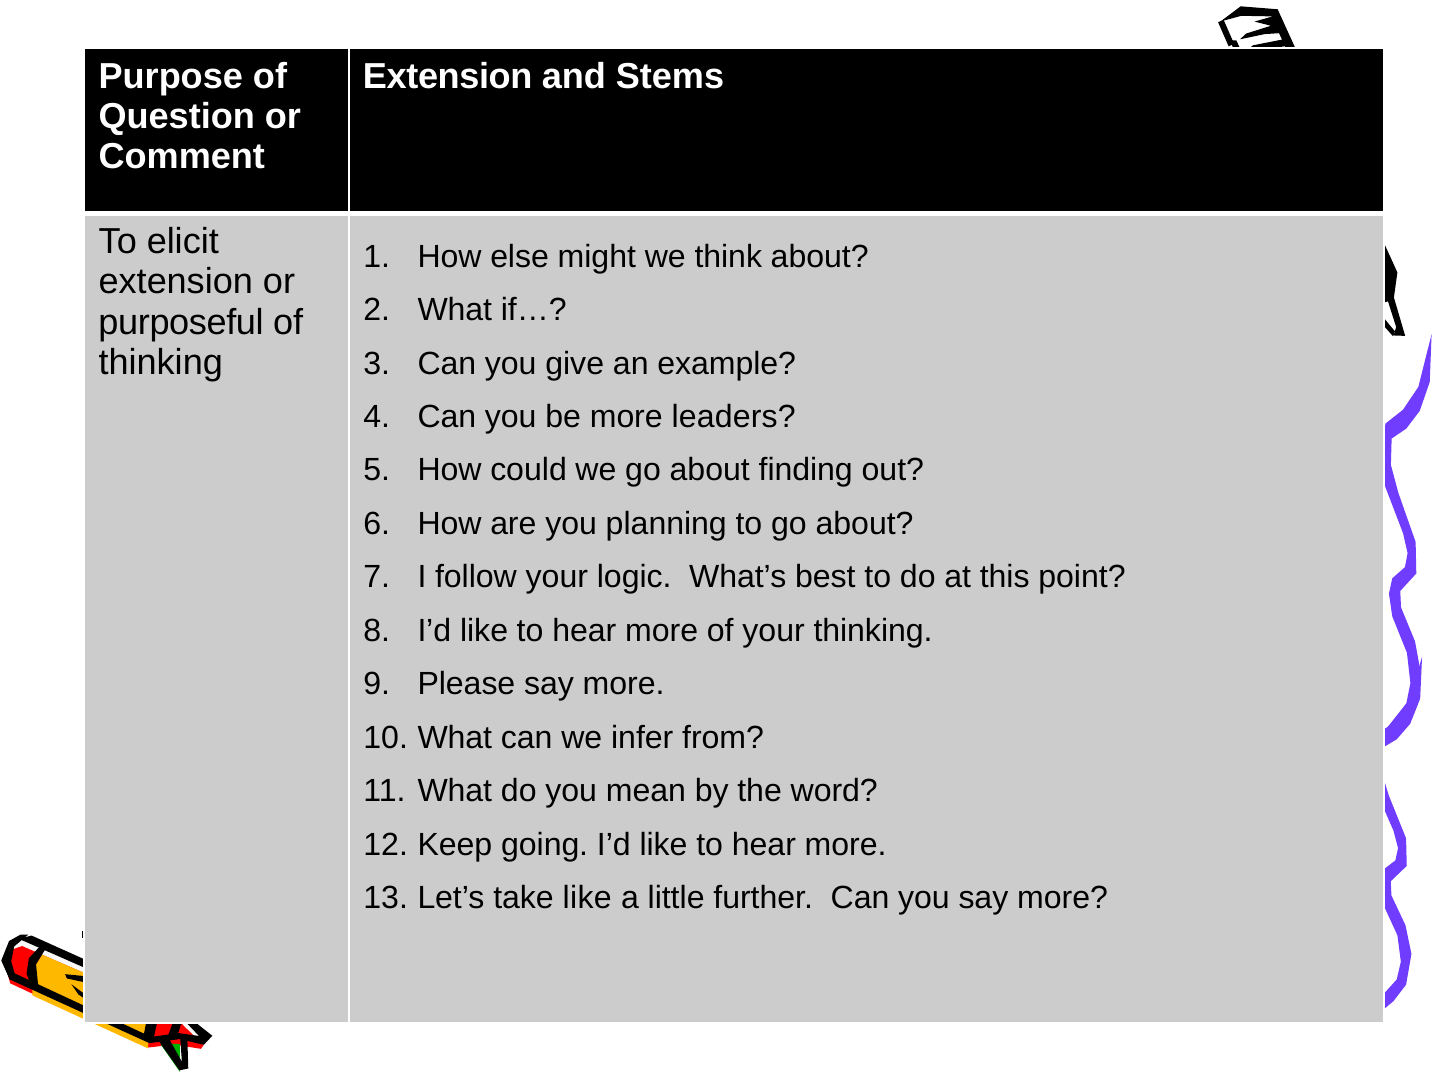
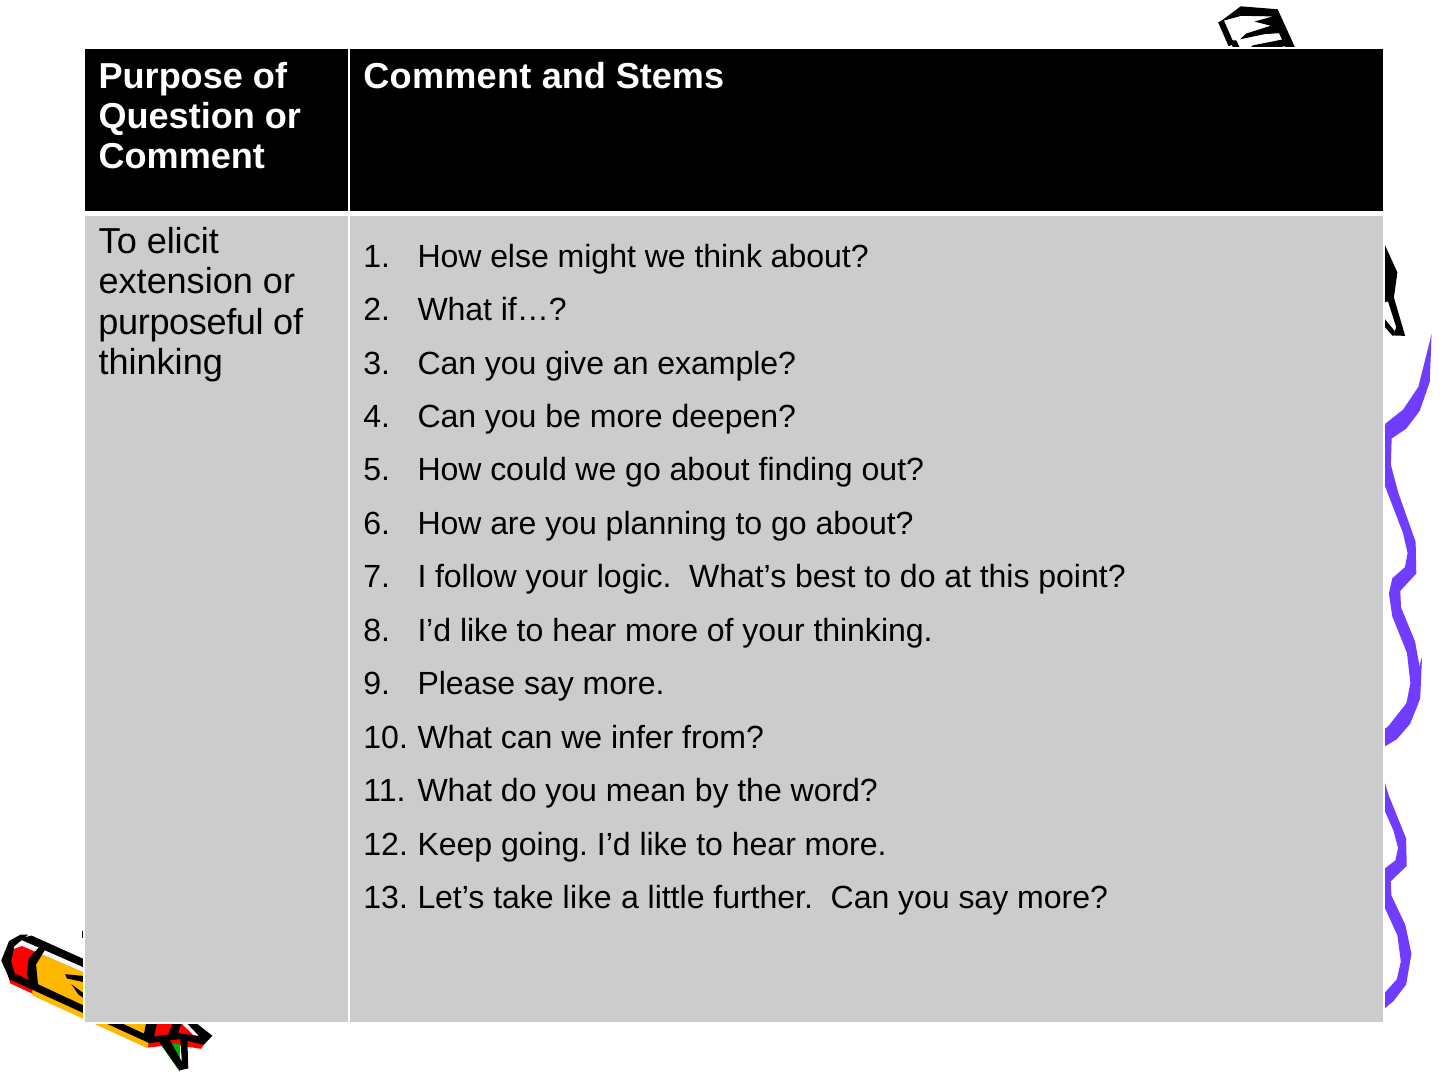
Extension: Extension -> Comment (447, 76)
leaders: leaders -> deepen (734, 417)
